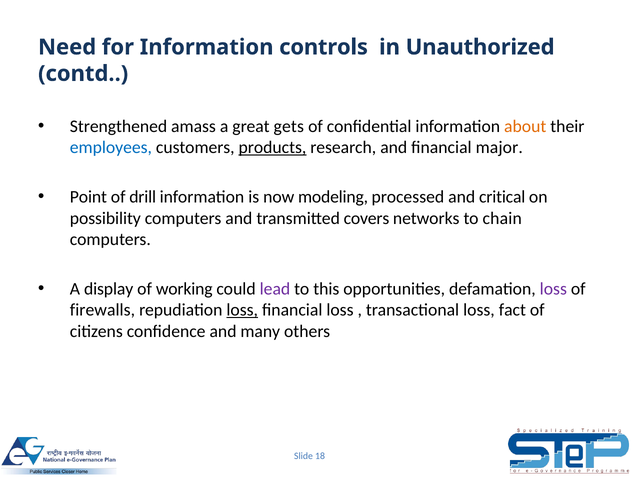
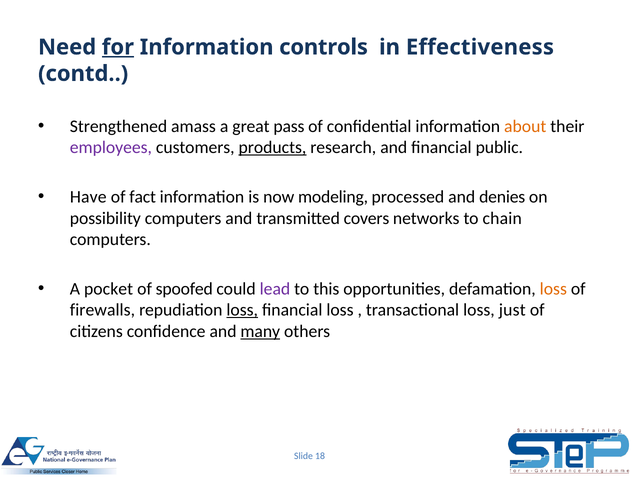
for underline: none -> present (118, 47)
Unauthorized: Unauthorized -> Effectiveness (480, 47)
gets: gets -> pass (289, 126)
employees colour: blue -> purple (111, 147)
major: major -> public (499, 147)
Point: Point -> Have (88, 197)
drill: drill -> fact (143, 197)
critical: critical -> denies (502, 197)
display: display -> pocket (109, 288)
working: working -> spoofed (184, 288)
loss colour: purple -> orange (553, 288)
fact: fact -> just (512, 310)
many underline: none -> present (260, 331)
